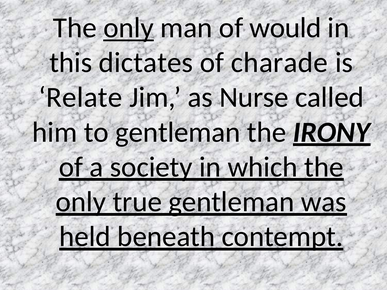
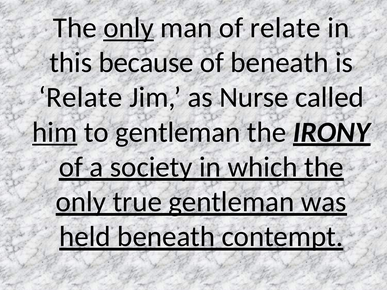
of would: would -> relate (285, 28)
dictates: dictates -> because (146, 63)
of charade: charade -> beneath (280, 63)
him underline: none -> present (55, 132)
